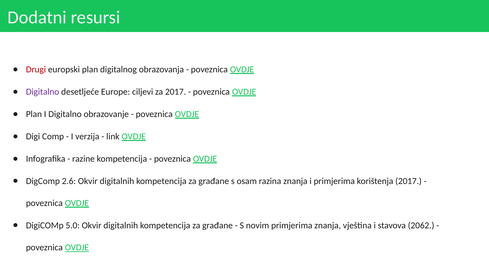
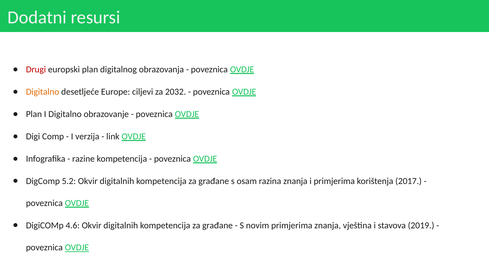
Digitalno colour: purple -> orange (43, 92)
za 2017: 2017 -> 2032 (176, 92)
2.6: 2.6 -> 5.2 (69, 181)
5.0: 5.0 -> 4.6 (73, 225)
2062: 2062 -> 2019 (421, 225)
